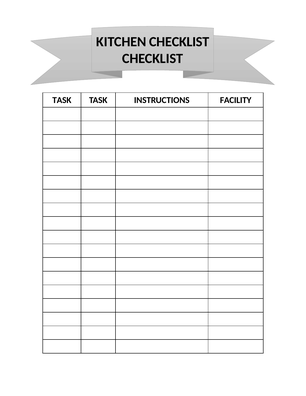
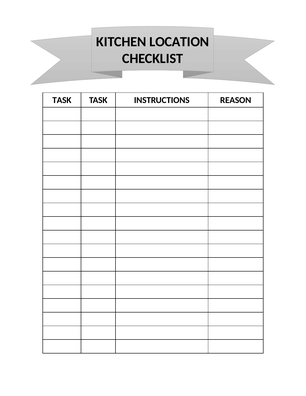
KITCHEN CHECKLIST: CHECKLIST -> LOCATION (179, 42)
FACILITY: FACILITY -> REASON (236, 100)
